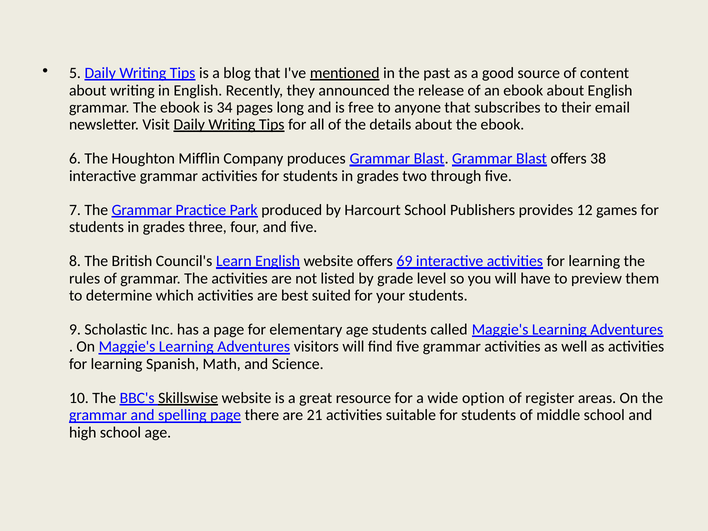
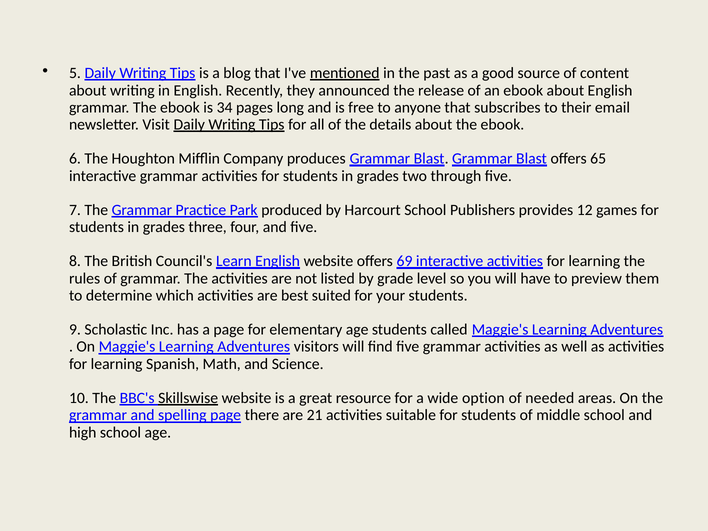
38: 38 -> 65 (598, 159)
register: register -> needed (550, 398)
